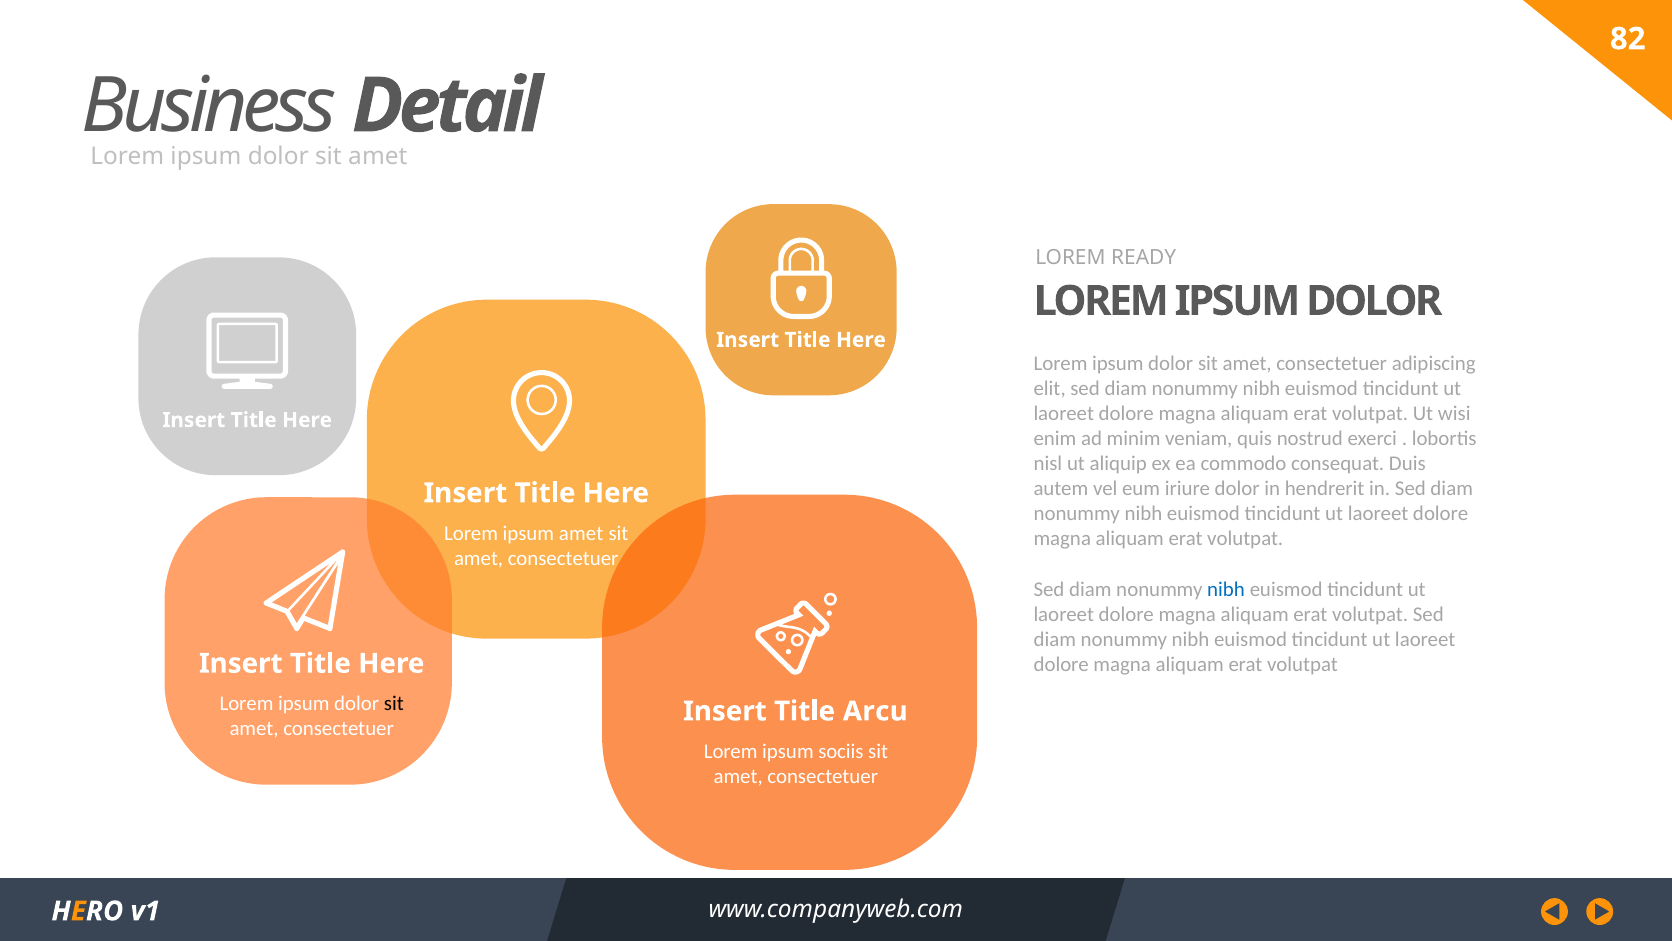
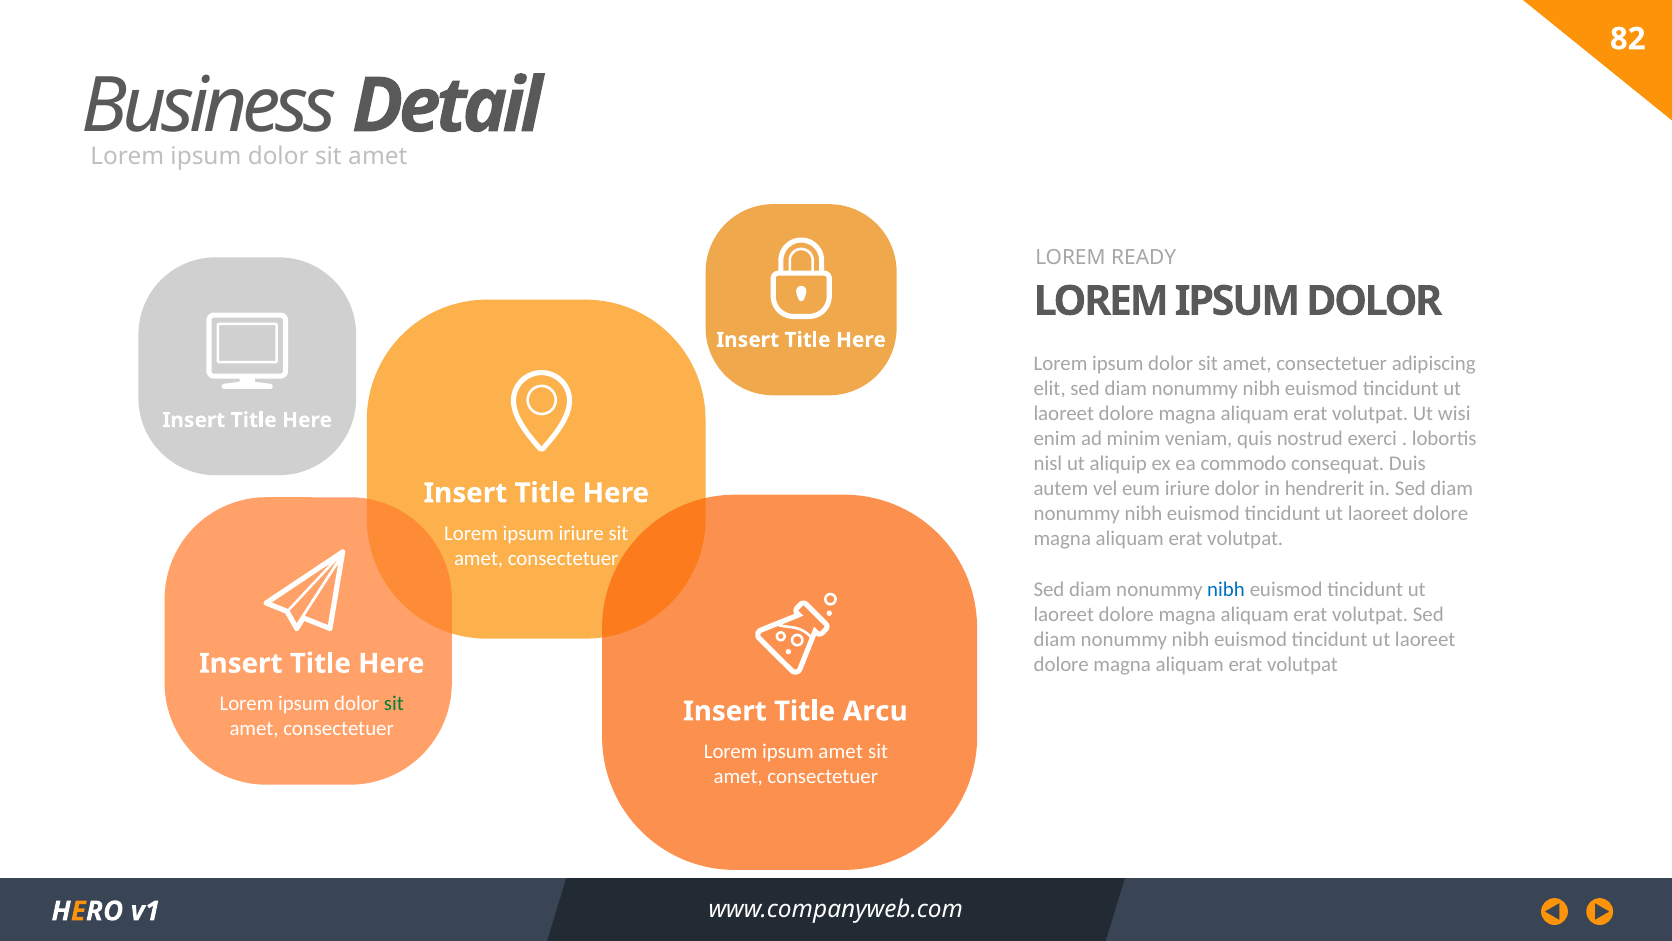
ipsum amet: amet -> iriure (581, 533)
sit colour: black -> green (394, 703)
ipsum sociis: sociis -> amet (841, 751)
